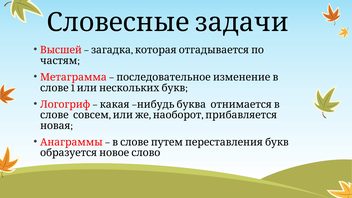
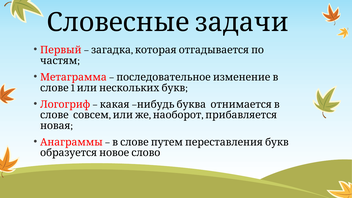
Высшей: Высшей -> Первый (61, 50)
